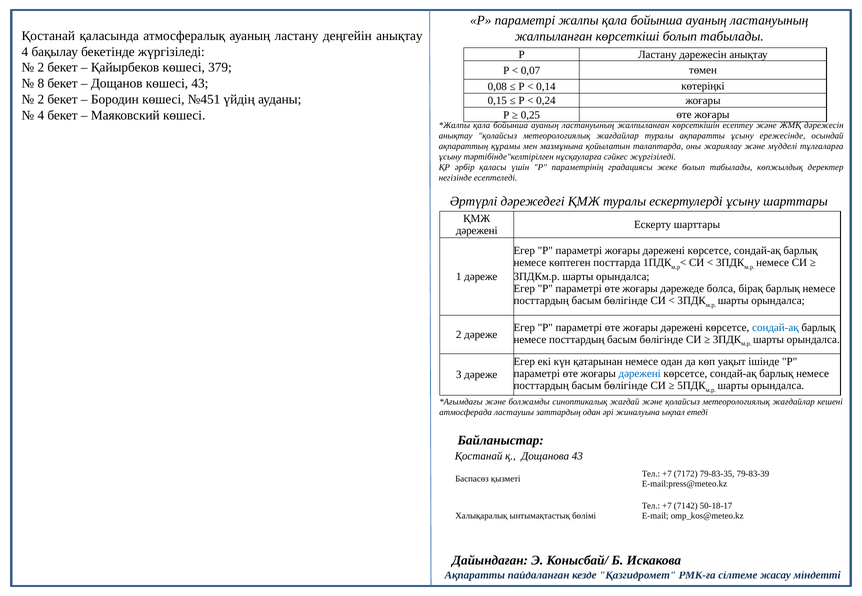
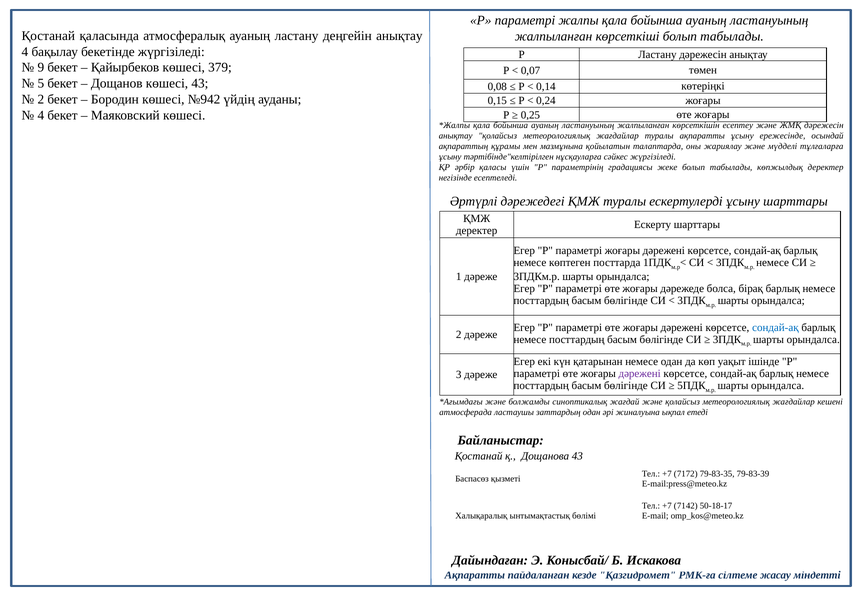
2: 2 -> 9 (41, 68)
8: 8 -> 5 (41, 84)
№451: №451 -> №942 (204, 100)
дәрежені: дәрежені -> деректер (477, 231)
дәрежені colour: blue -> purple (640, 374)
